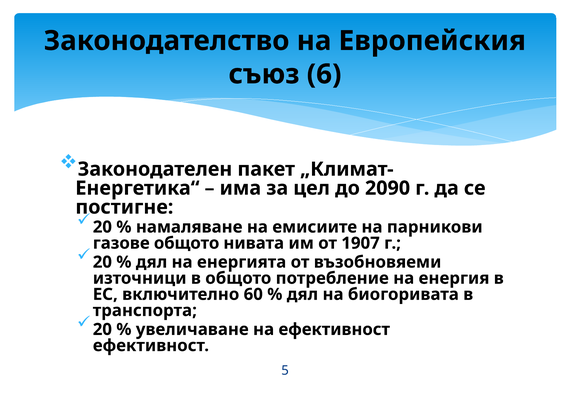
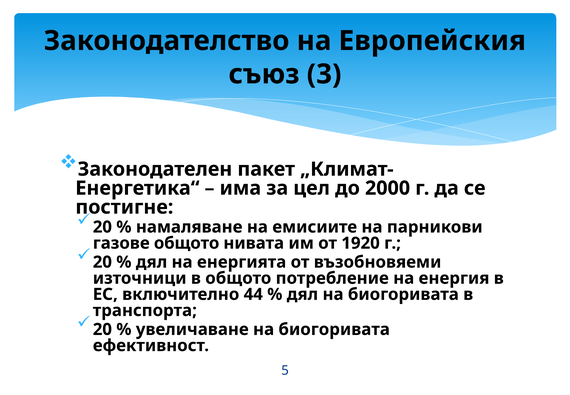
6: 6 -> 3 (324, 74)
2090: 2090 -> 2000 (388, 188)
1907: 1907 -> 1920 (361, 243)
60: 60 -> 44 (253, 294)
увеличаване на ефективност: ефективност -> биогоривата (334, 329)
